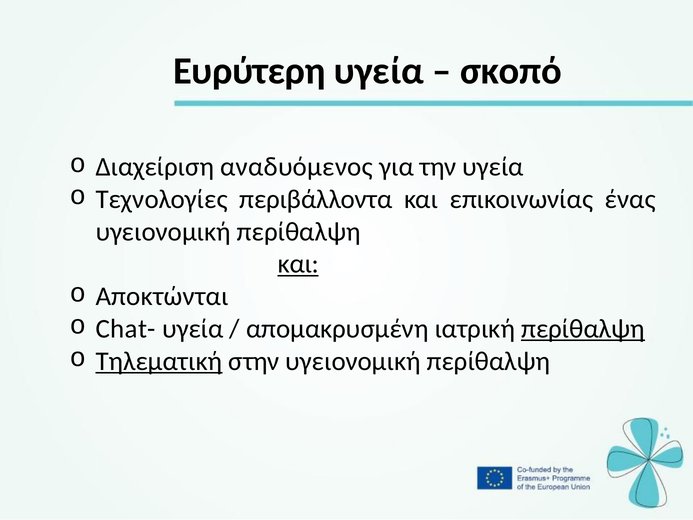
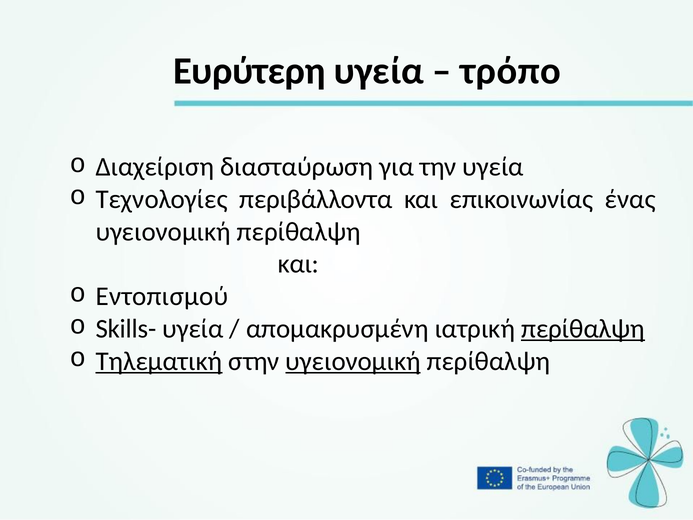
σκοπό: σκοπό -> τρόπο (511, 71)
αναδυόμενος: αναδυόμενος -> διασταύρωση (297, 167)
και underline: present -> none (298, 264)
Αποκτώνται: Αποκτώνται -> Εντοπισμού (162, 296)
Chat-: Chat- -> Skills- (126, 329)
υγειονομική underline: none -> present (353, 361)
